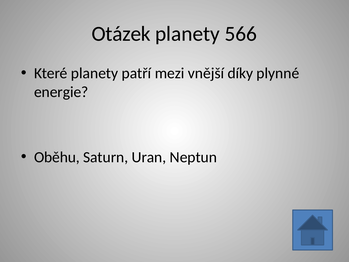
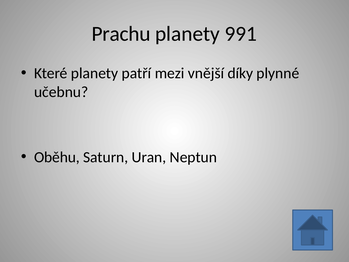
Otázek: Otázek -> Prachu (121, 34)
566: 566 -> 991 (241, 34)
energie: energie -> učebnu (61, 92)
